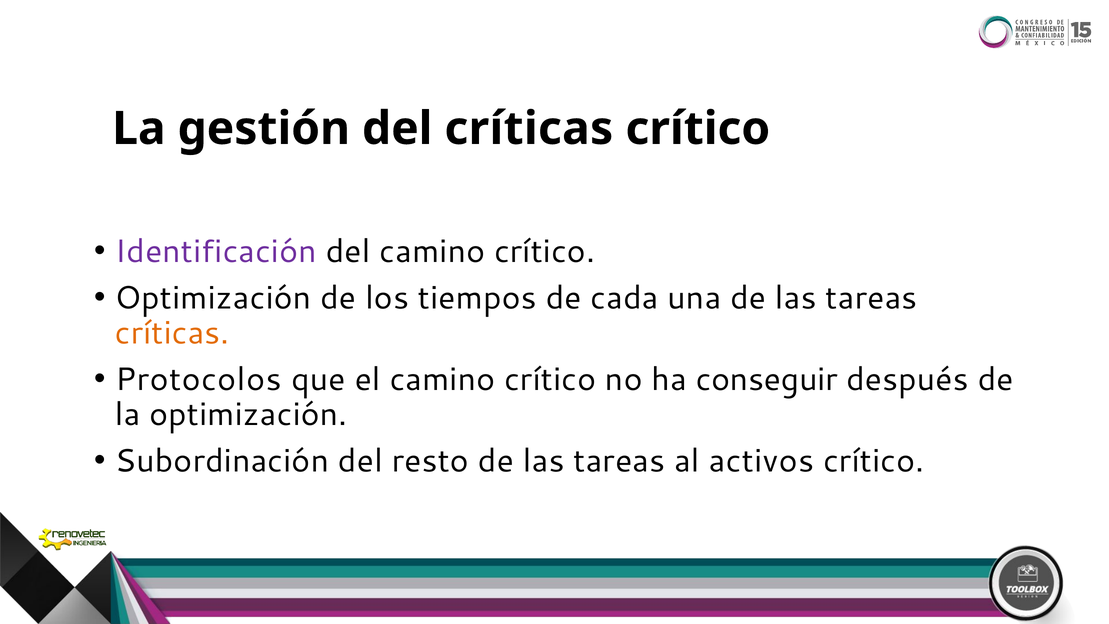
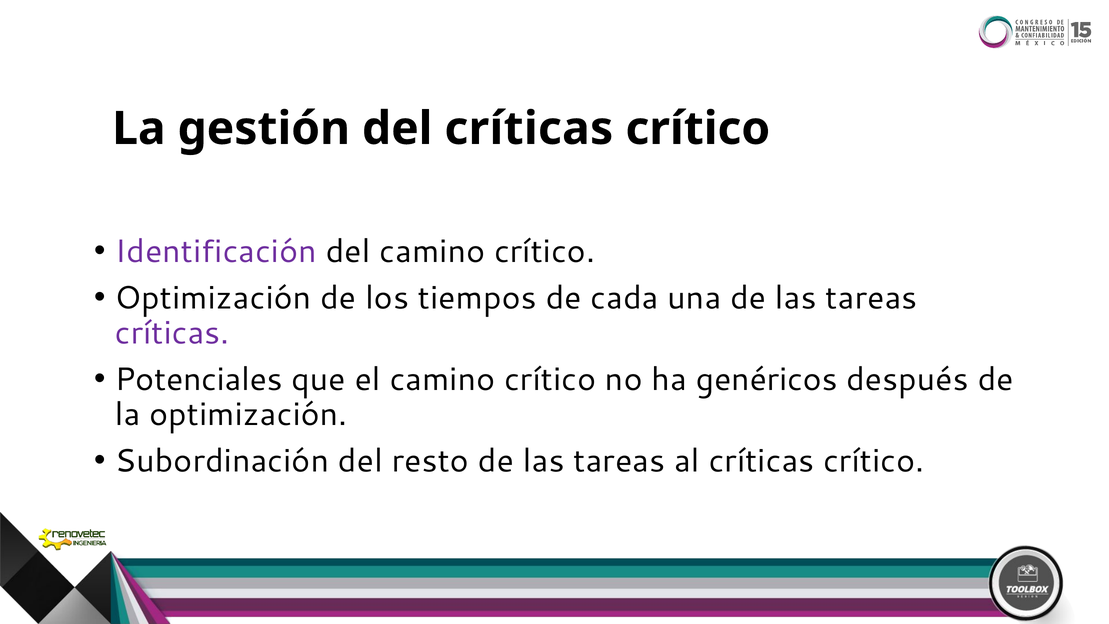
críticas colour: orange -> purple (172, 333)
Protocolos: Protocolos -> Potenciales (199, 379)
conseguir: conseguir -> genéricos (767, 379)
al activos: activos -> críticas (761, 461)
